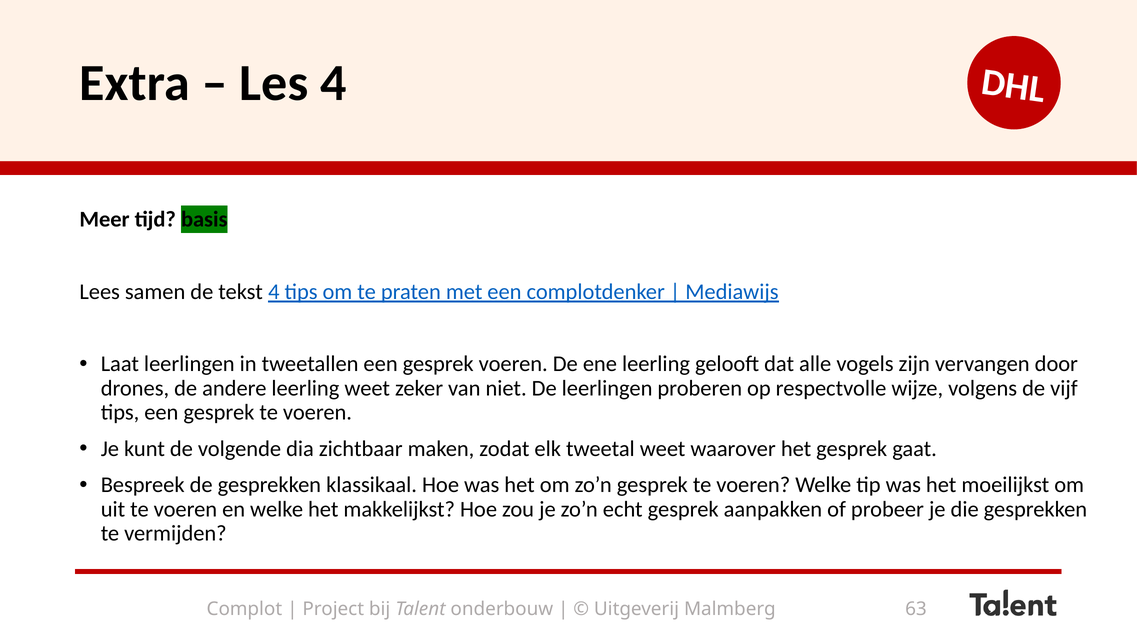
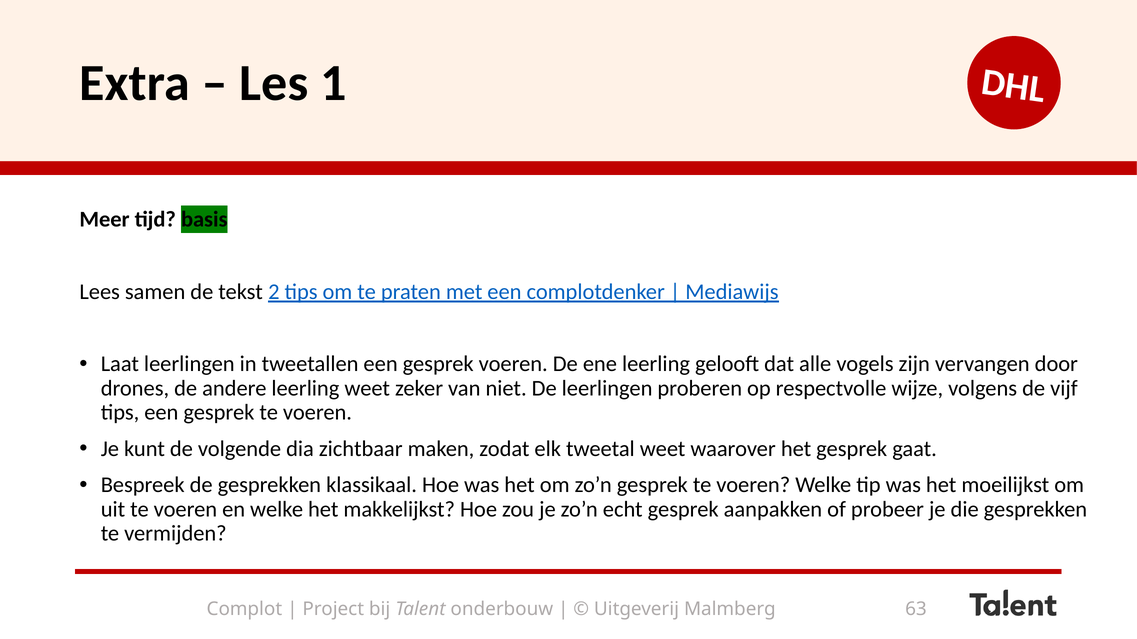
Les 4: 4 -> 1 (333, 83)
tekst 4: 4 -> 2 (274, 292)
